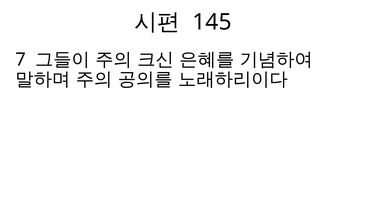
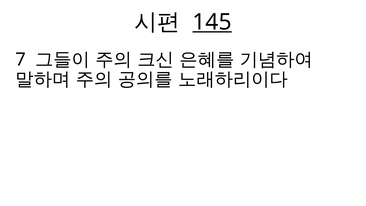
145 underline: none -> present (212, 22)
